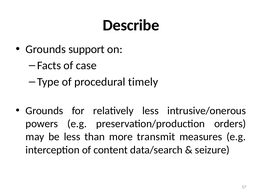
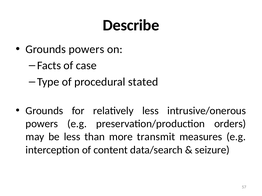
Grounds support: support -> powers (86, 49)
timely: timely -> stated (143, 82)
